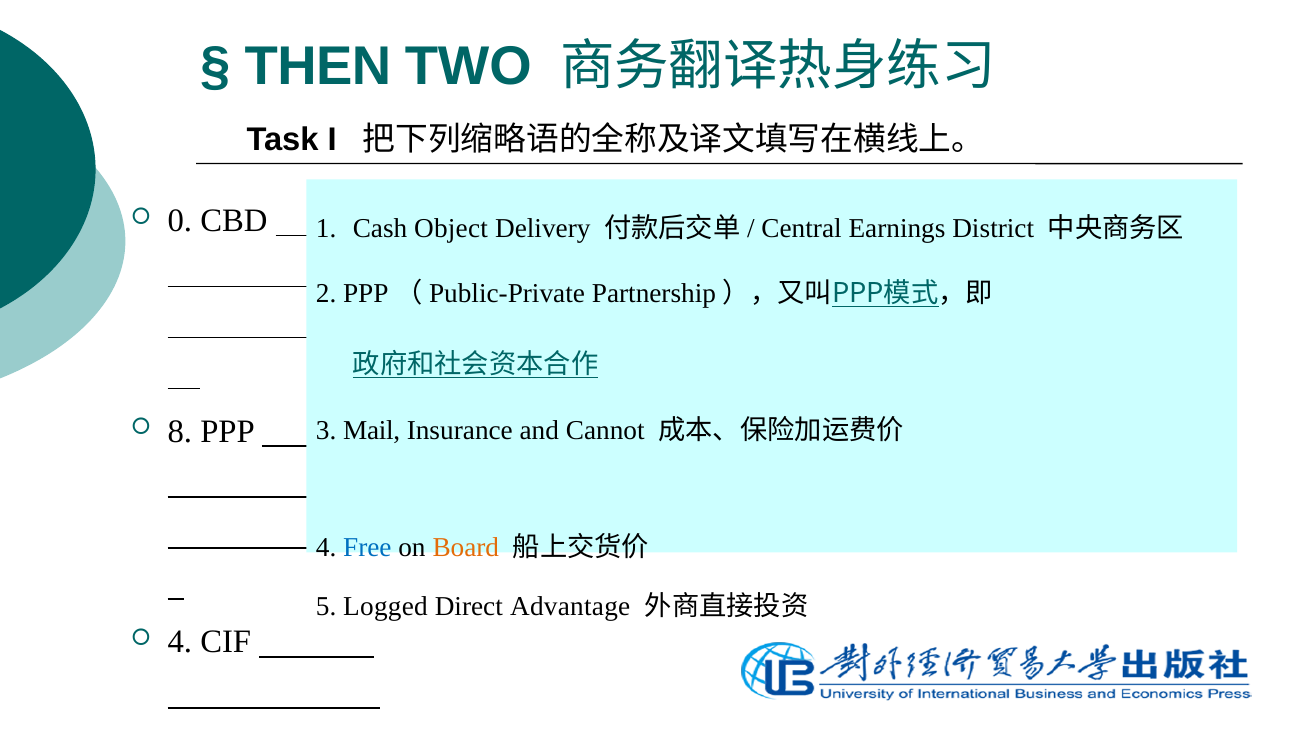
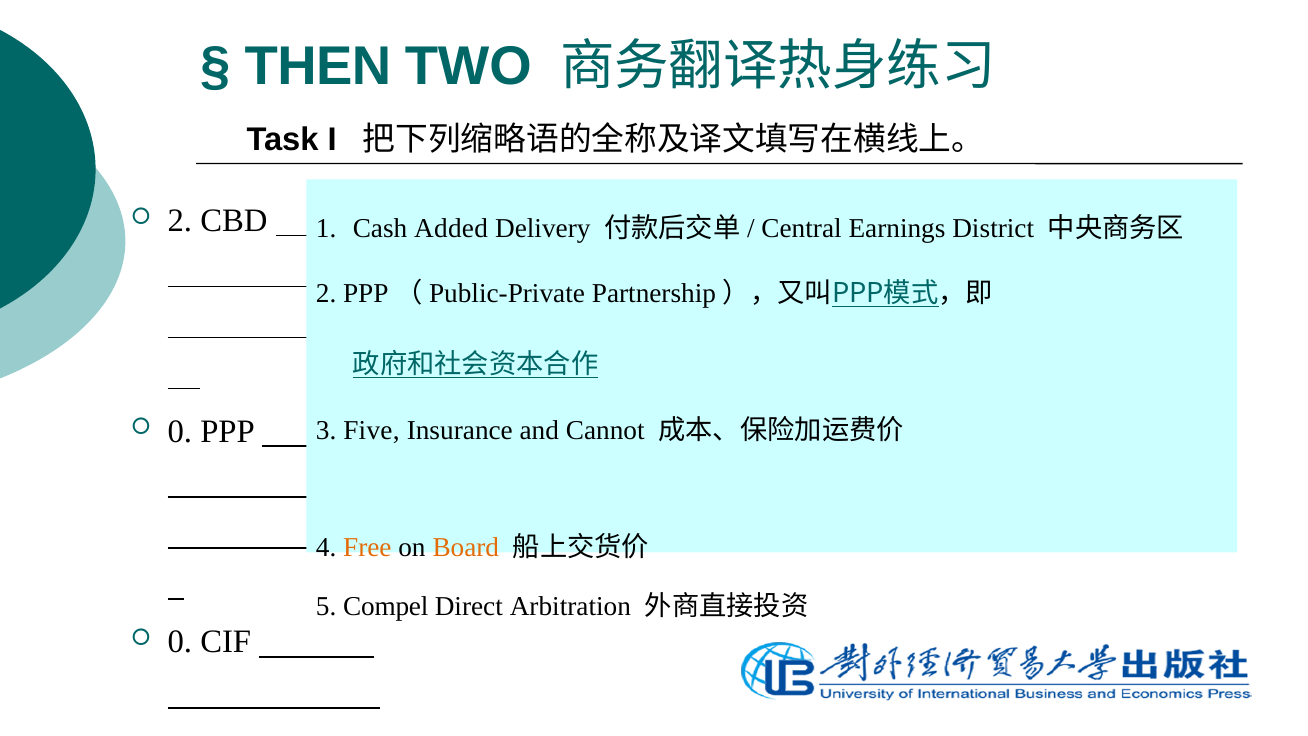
0: 0 -> 2 (180, 221)
Object: Object -> Added (451, 229)
Mail: Mail -> Five (371, 430)
8: 8 -> 0 (180, 432)
Free colour: blue -> orange (367, 548)
Logged: Logged -> Compel (386, 606)
Advantage: Advantage -> Arbitration (570, 606)
4: 4 -> 0 (180, 642)
